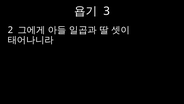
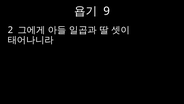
3: 3 -> 9 (107, 11)
